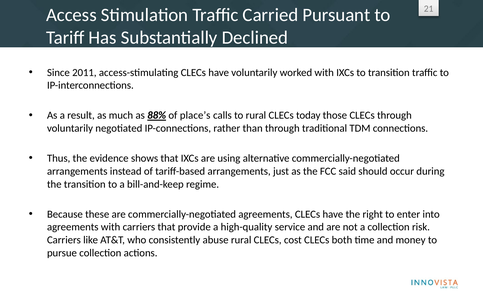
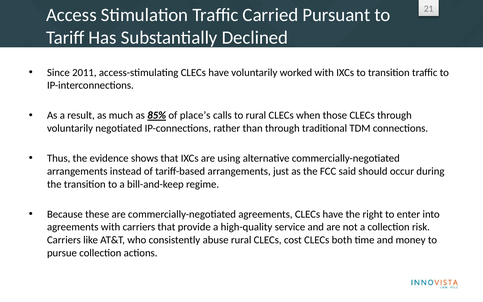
88%: 88% -> 85% (157, 115)
today: today -> when (308, 115)
